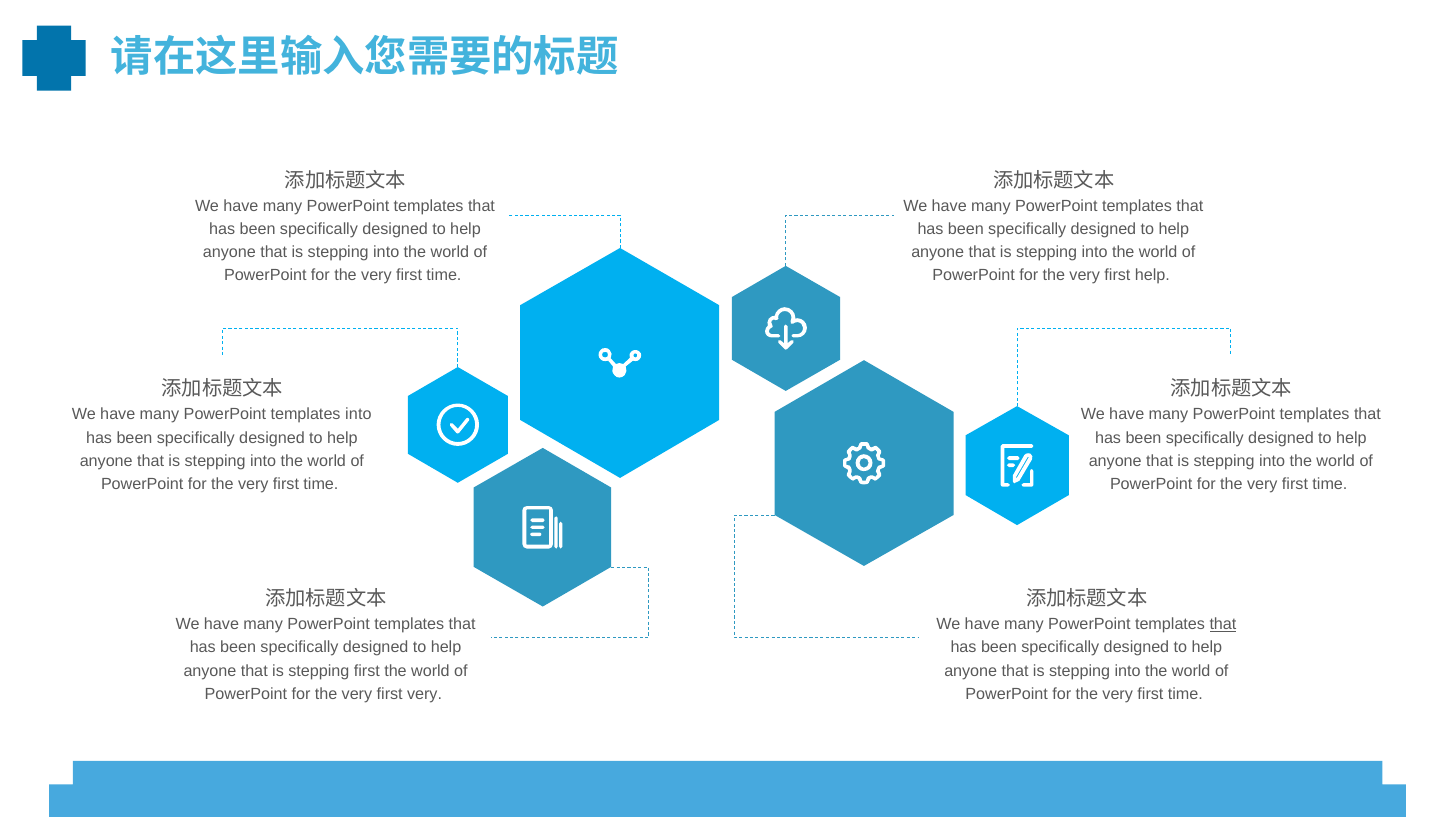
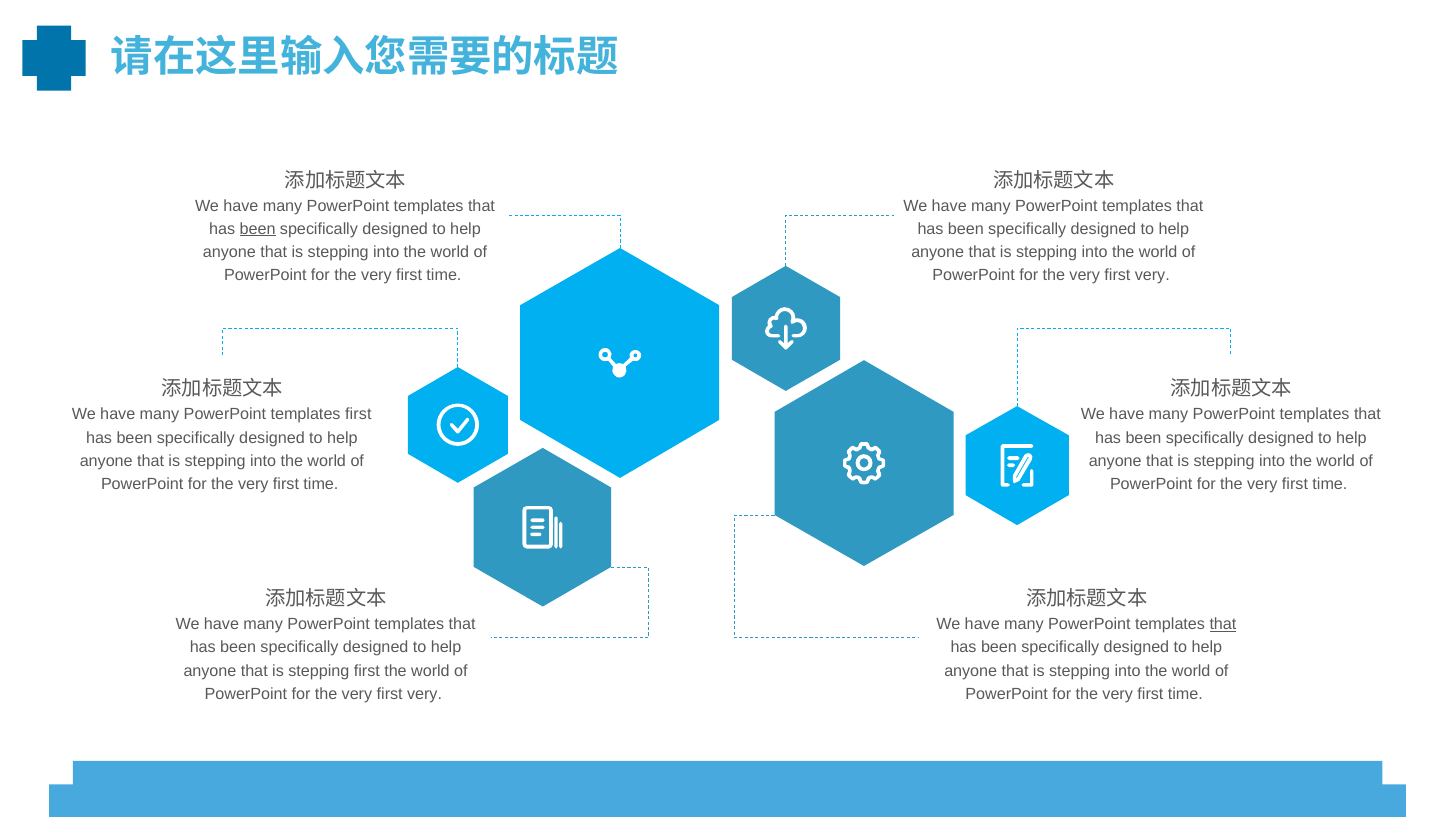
been underline: none -> present (258, 229)
help: help -> very (1152, 275)
templates into: into -> first (358, 415)
